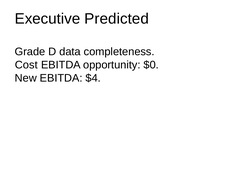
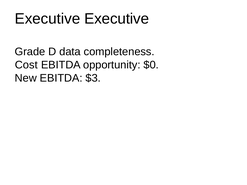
Executive Predicted: Predicted -> Executive (117, 19)
$4: $4 -> $3 (93, 78)
